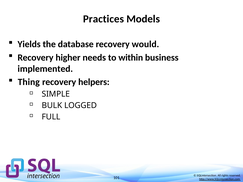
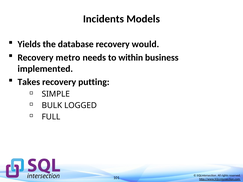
Practices: Practices -> Incidents (104, 19)
higher: higher -> metro (68, 58)
Thing: Thing -> Takes (29, 82)
helpers: helpers -> putting (94, 82)
